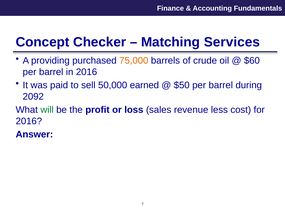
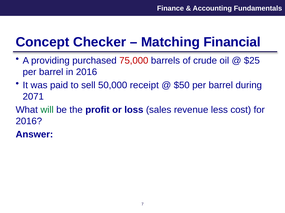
Services: Services -> Financial (232, 42)
75,000 colour: orange -> red (134, 61)
$60: $60 -> $25 (252, 61)
earned: earned -> receipt (144, 85)
2092: 2092 -> 2071 (33, 97)
